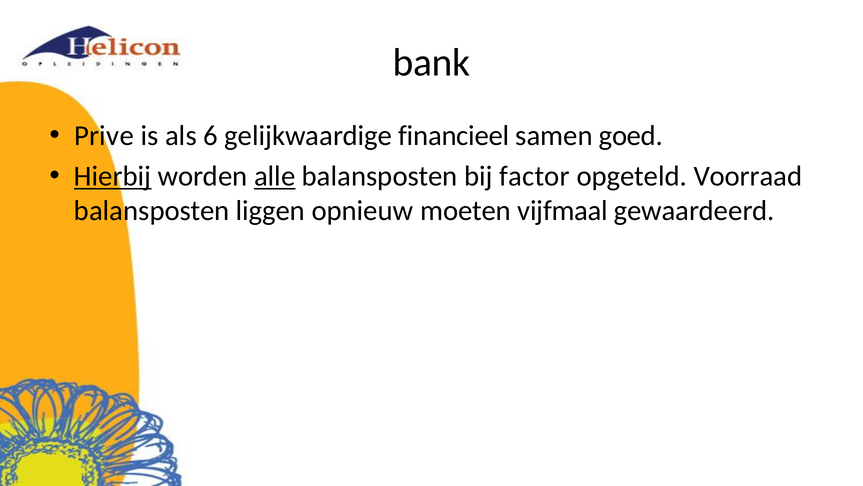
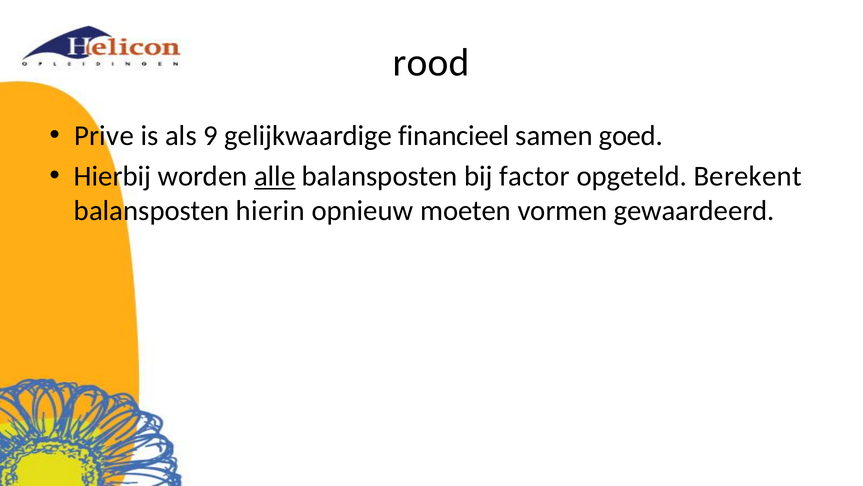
bank: bank -> rood (431, 63)
6: 6 -> 9 (211, 136)
Hierbij underline: present -> none (113, 176)
Voorraad: Voorraad -> Berekent (748, 176)
liggen: liggen -> hierin (270, 211)
vijfmaal: vijfmaal -> vormen (563, 211)
